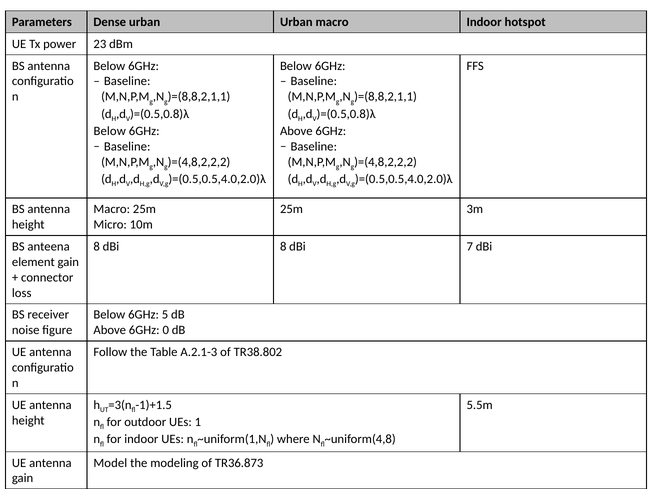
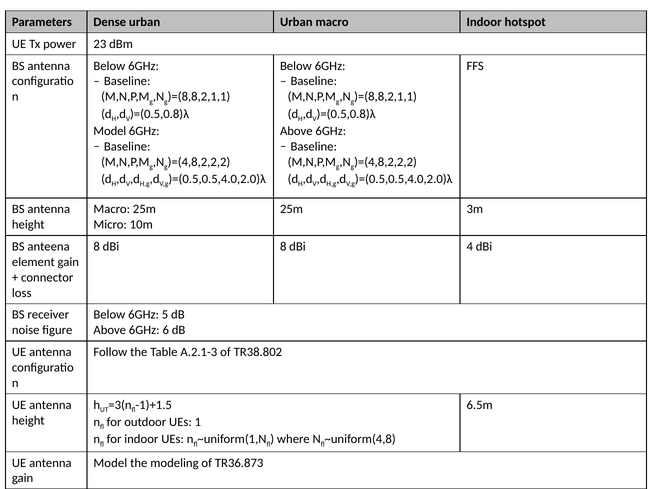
Below: Below -> Model (110, 131)
7: 7 -> 4 (470, 247)
0: 0 -> 6 (166, 330)
5.5m: 5.5m -> 6.5m (480, 405)
